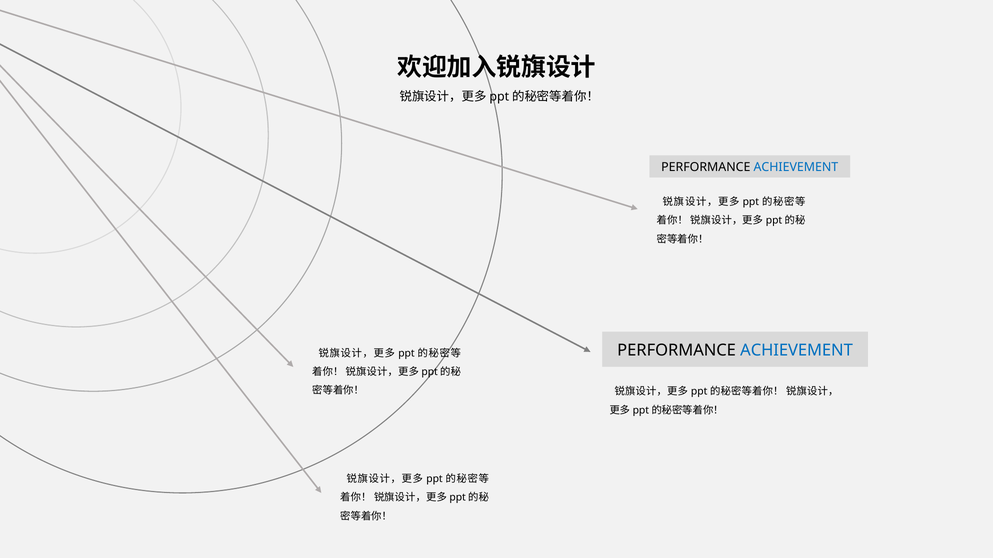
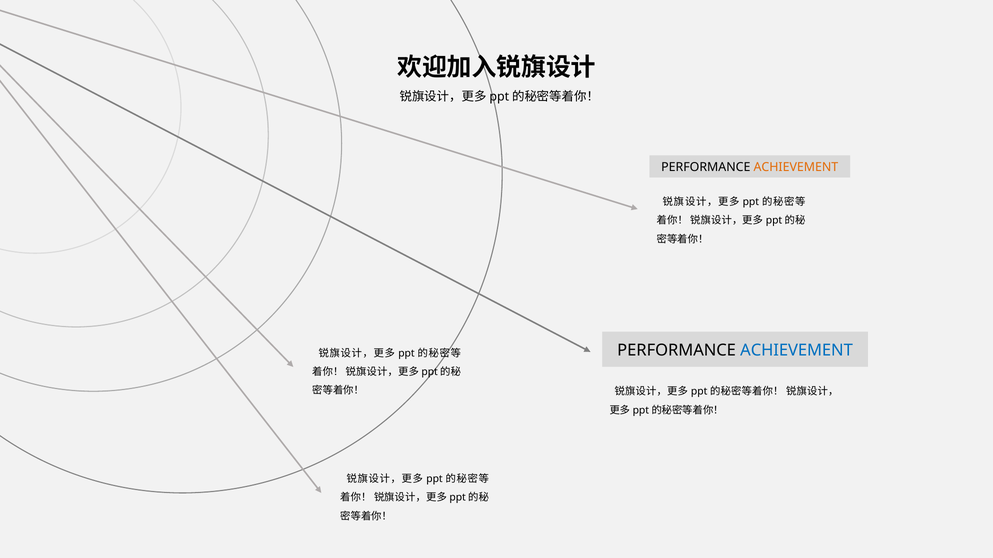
ACHIEVEMENT colour: blue -> orange (796, 167)
